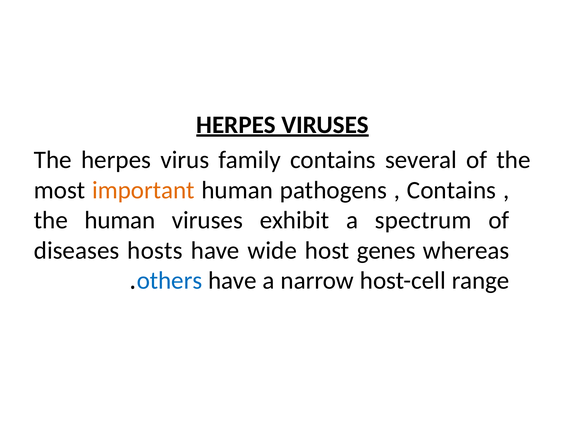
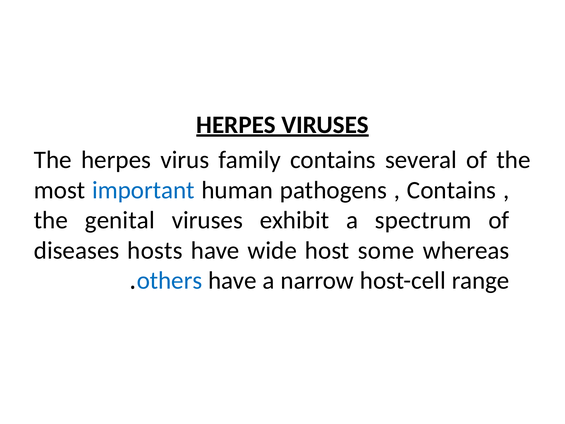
important colour: orange -> blue (143, 190)
the human: human -> genital (120, 220)
genes: genes -> some (386, 250)
